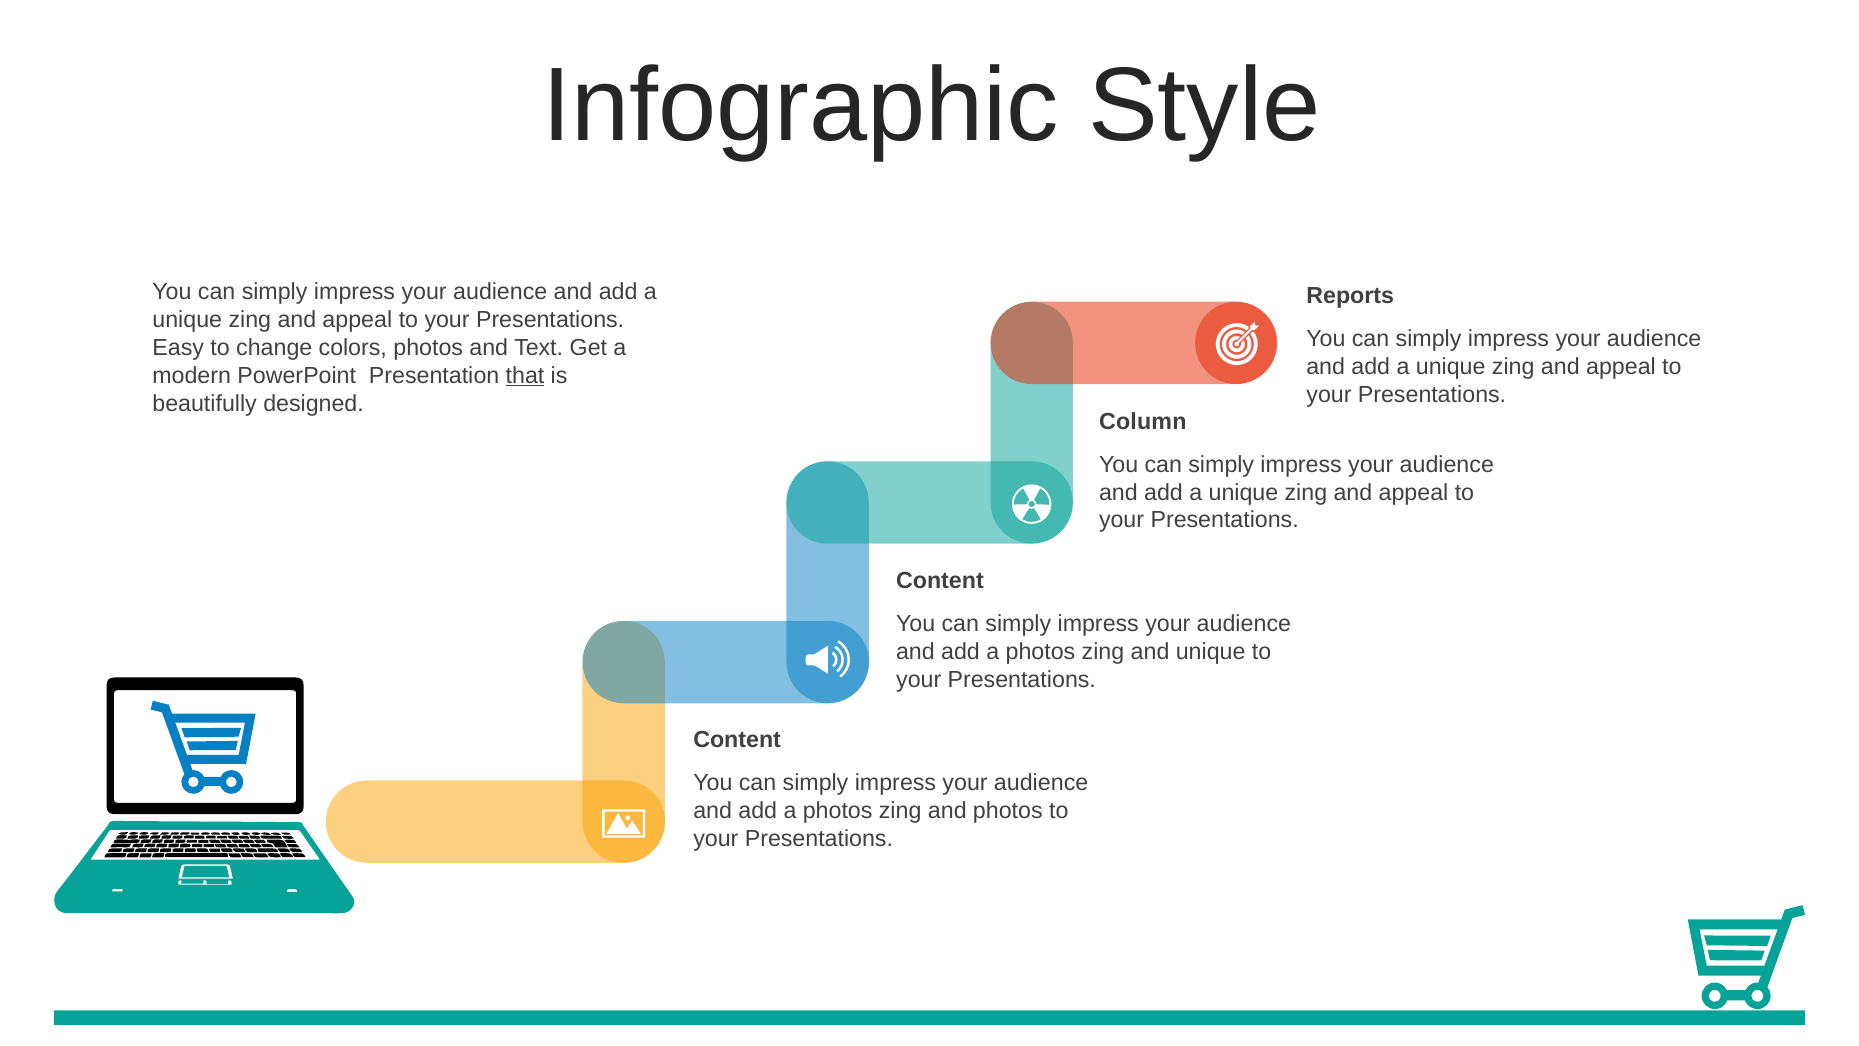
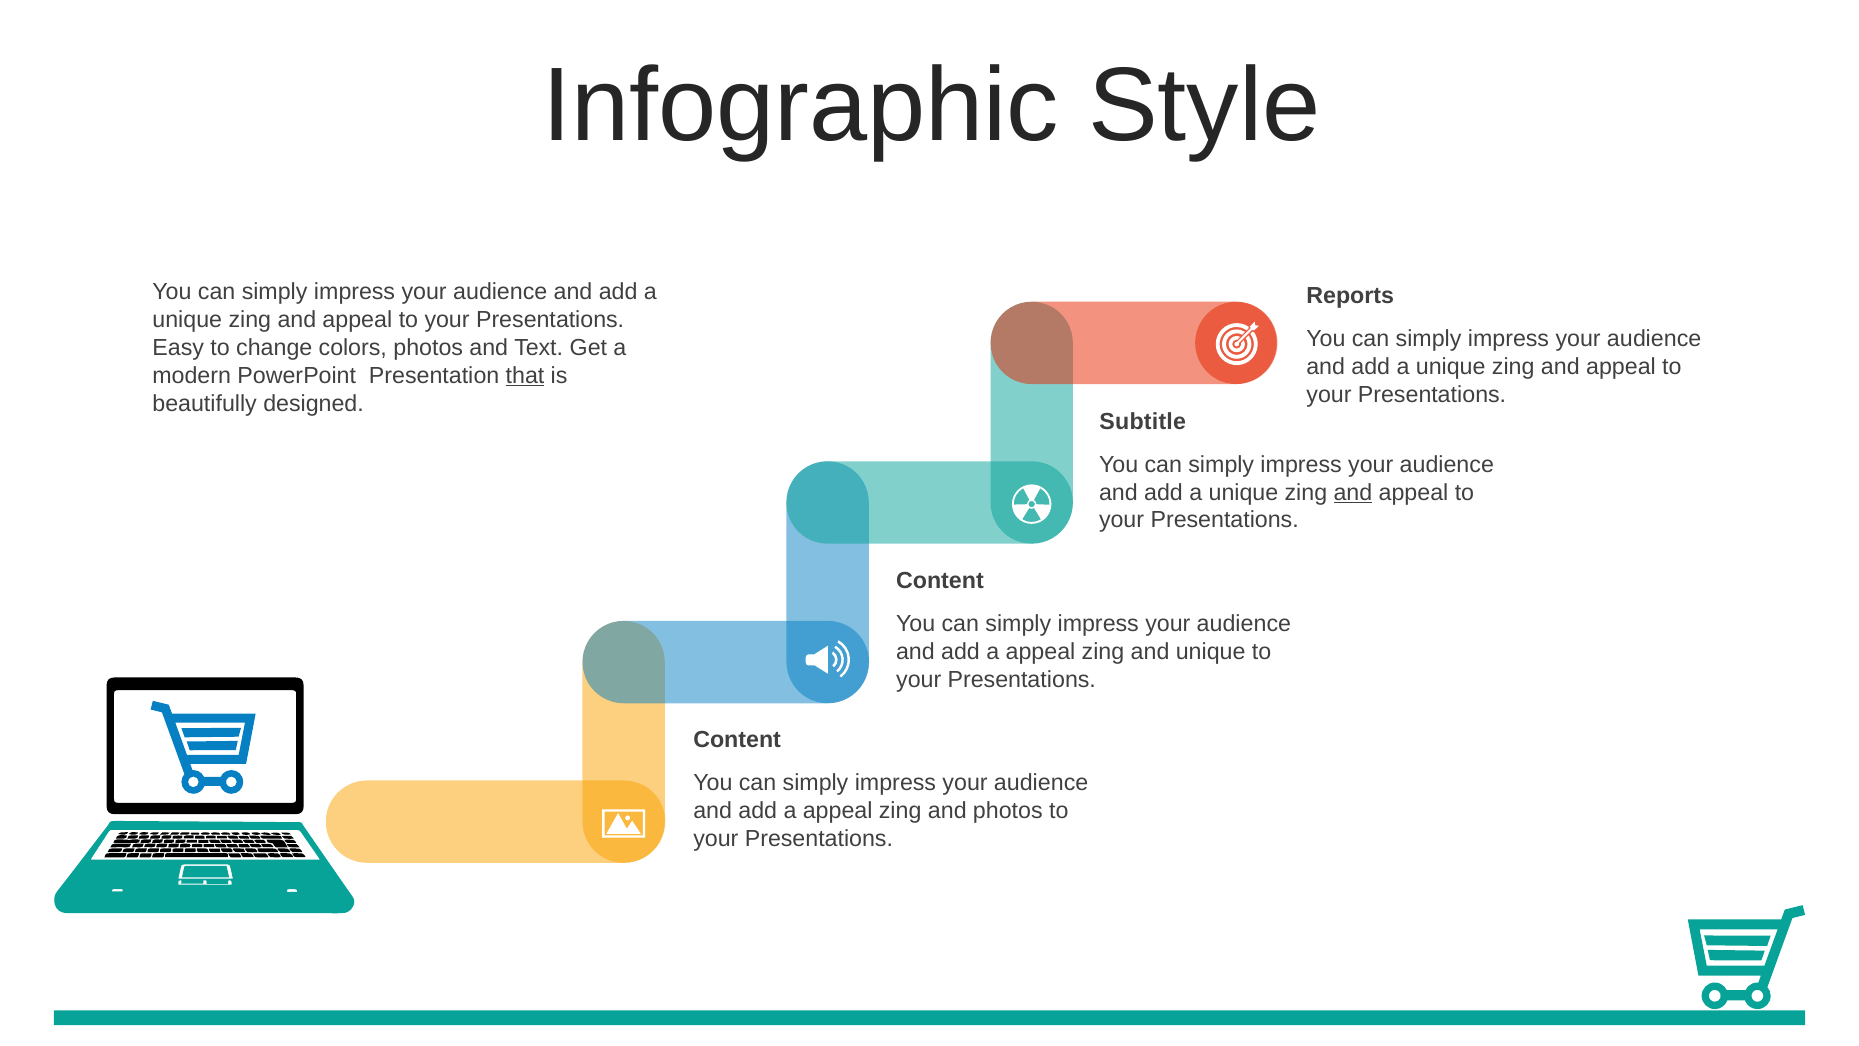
Column: Column -> Subtitle (1143, 422)
and underline: none -> present (1353, 492)
photos: photos -> appeal (1040, 651)
photos: photos -> appeal (838, 810)
